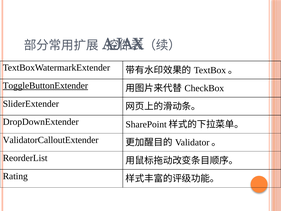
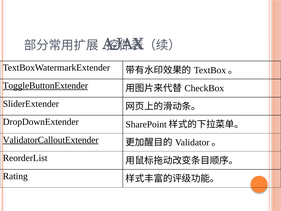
ValidatorCalloutExtender underline: none -> present (51, 140)
